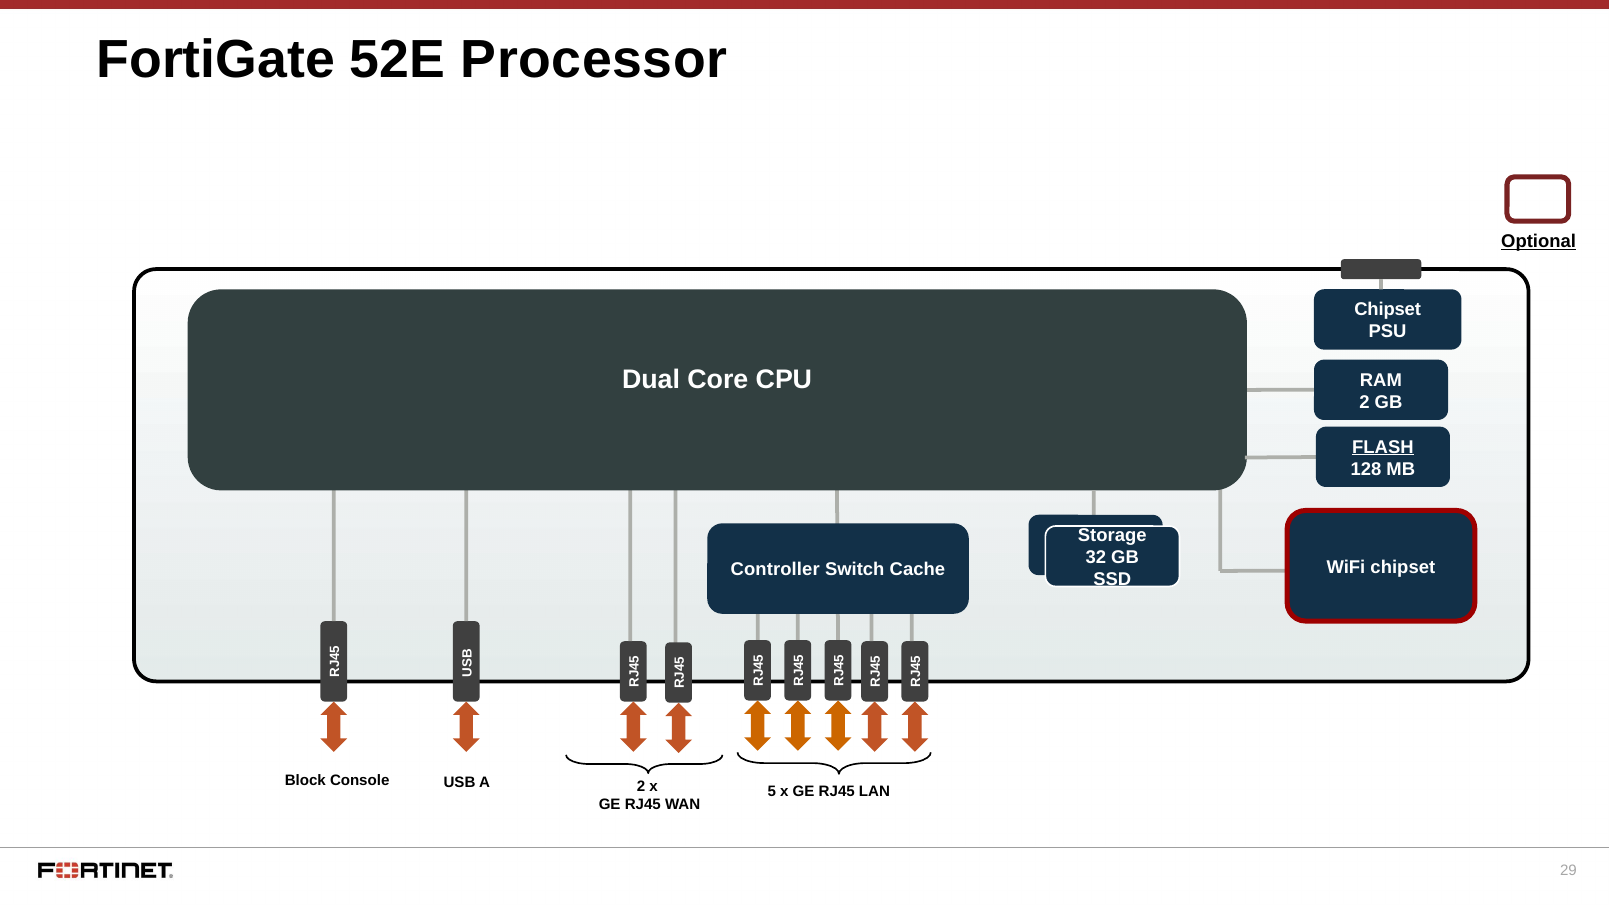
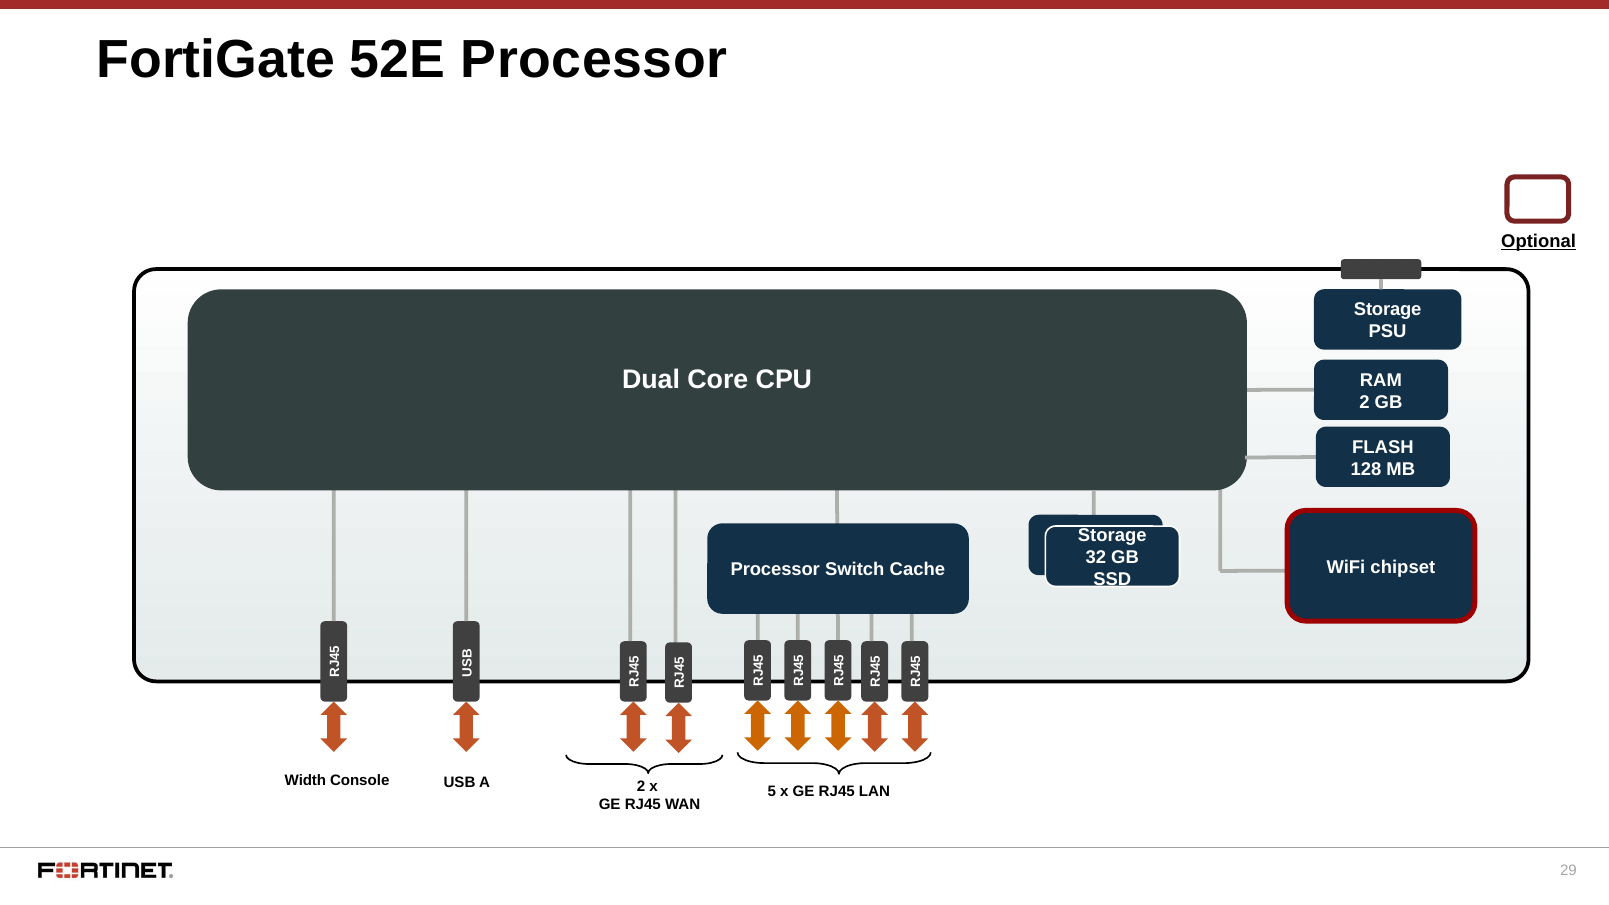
Chipset: Chipset -> Storage (1388, 310)
FLASH underline: present -> none (1383, 447)
Controller: Controller -> Processor (775, 570)
Block: Block -> Width (305, 780)
